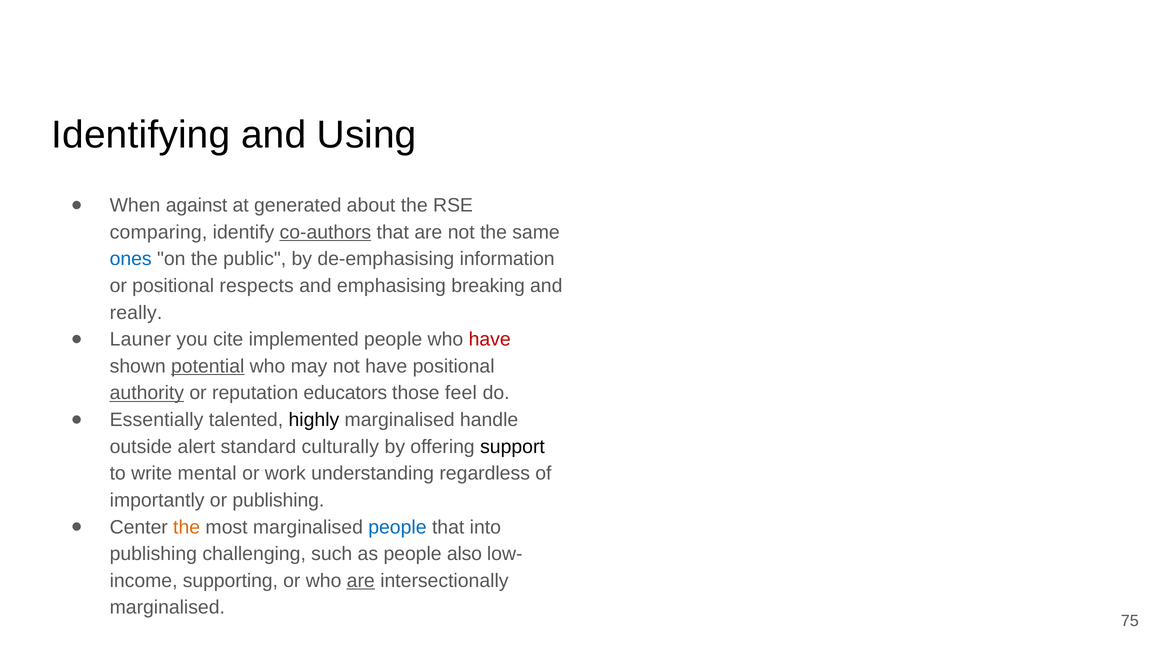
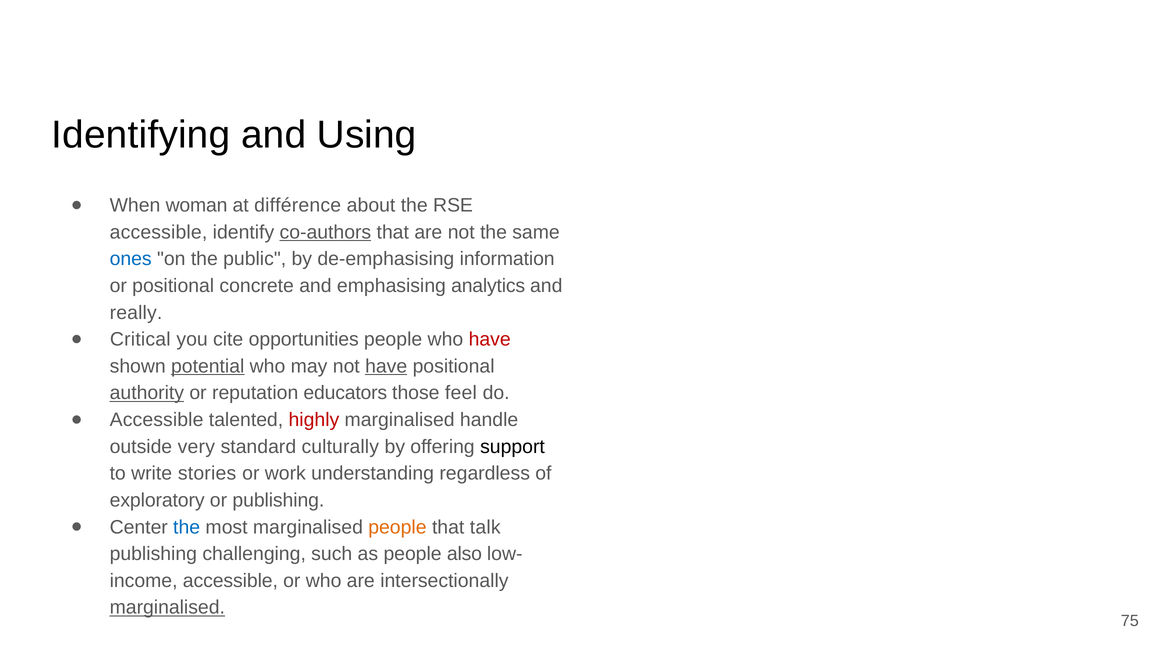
against: against -> woman (197, 205)
generated: generated -> différence (298, 205)
comparing: comparing -> accessible (159, 232)
respects: respects -> concrete (257, 286)
breaking: breaking -> analytics (488, 286)
Launer: Launer -> Critical (140, 339)
implemented: implemented -> opportunities (304, 339)
have underline: none -> present (386, 366)
Essentially: Essentially -> Accessible (157, 420)
highly colour: black -> red (314, 420)
alert: alert -> very (196, 447)
mental: mental -> stories (207, 473)
importantly: importantly -> exploratory (157, 500)
the colour: orange -> blue (187, 527)
people colour: blue -> orange (397, 527)
into: into -> talk (485, 527)
supporting: supporting -> accessible (230, 581)
are underline: present -> none (361, 581)
marginalised underline: none -> present (167, 607)
